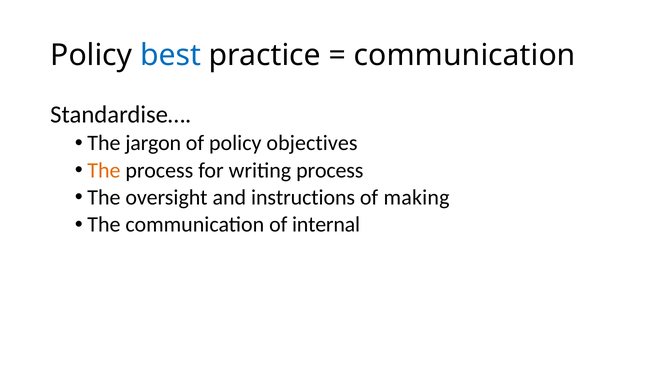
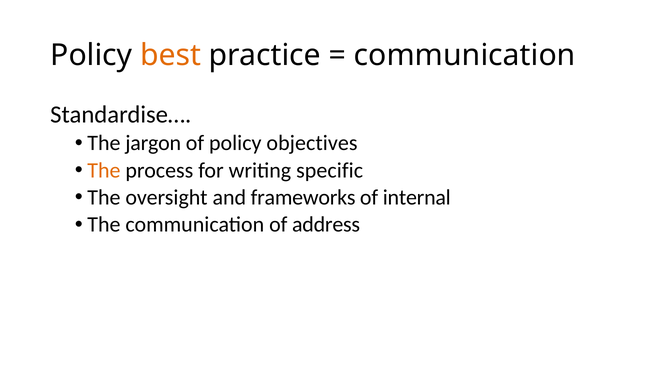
best colour: blue -> orange (171, 55)
writing process: process -> specific (330, 170)
instructions: instructions -> frameworks (303, 197)
making: making -> internal (417, 197)
internal: internal -> address (326, 225)
